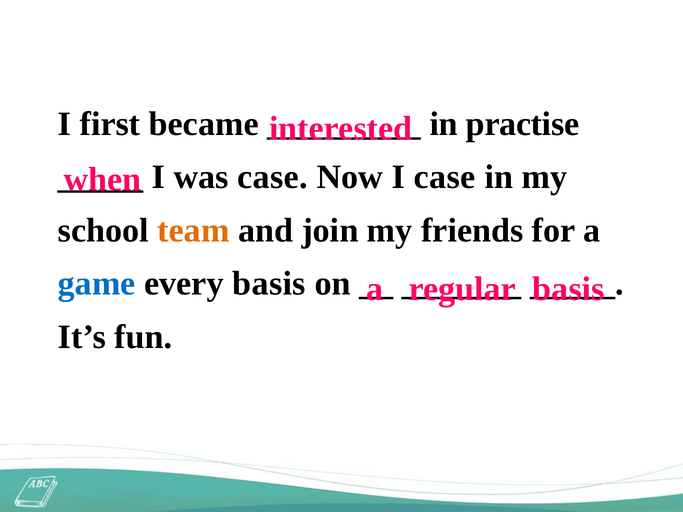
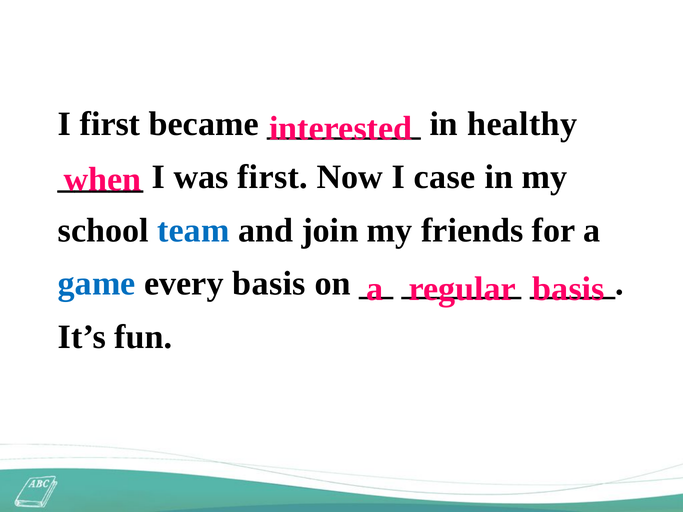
practise: practise -> healthy (522, 124)
was case: case -> first (273, 177)
team colour: orange -> blue (193, 230)
